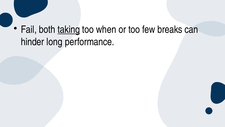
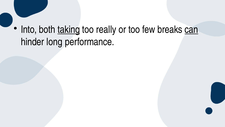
Fail: Fail -> Into (29, 29)
when: when -> really (106, 29)
can underline: none -> present (191, 29)
